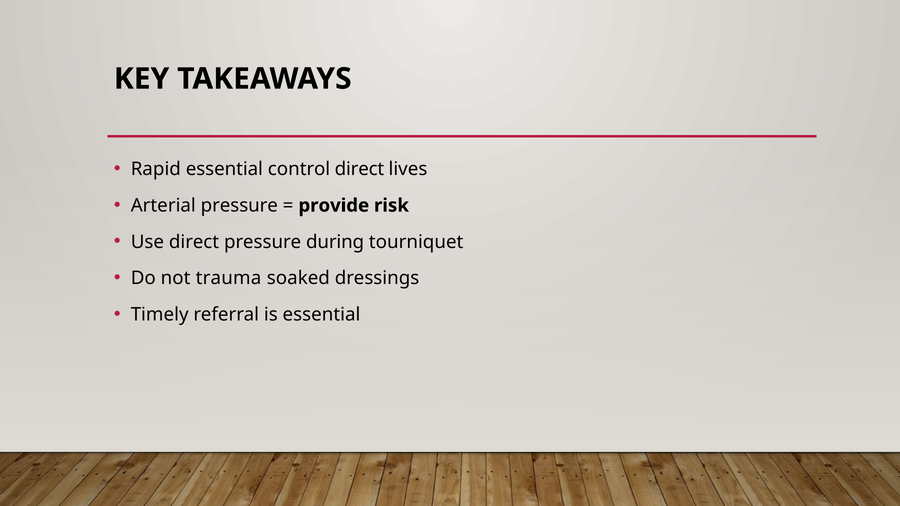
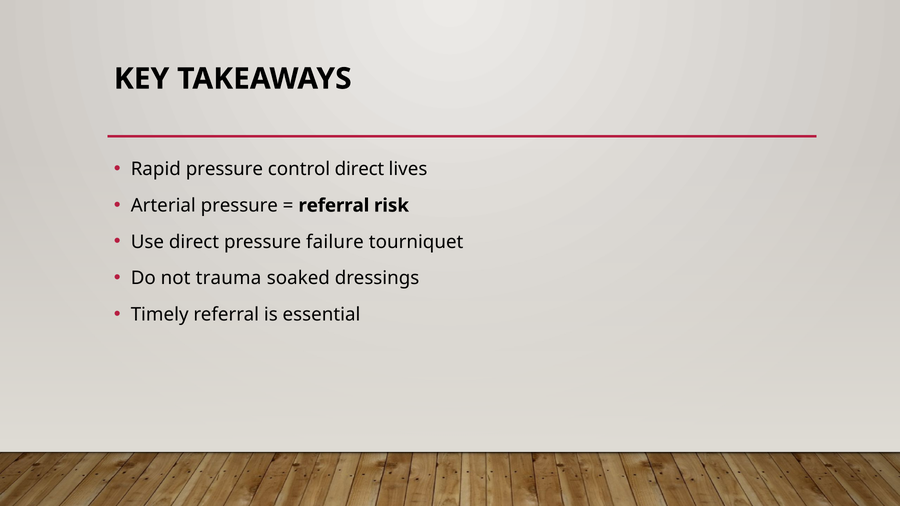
Rapid essential: essential -> pressure (224, 169)
provide: provide -> referral (334, 206)
during: during -> failure (335, 242)
